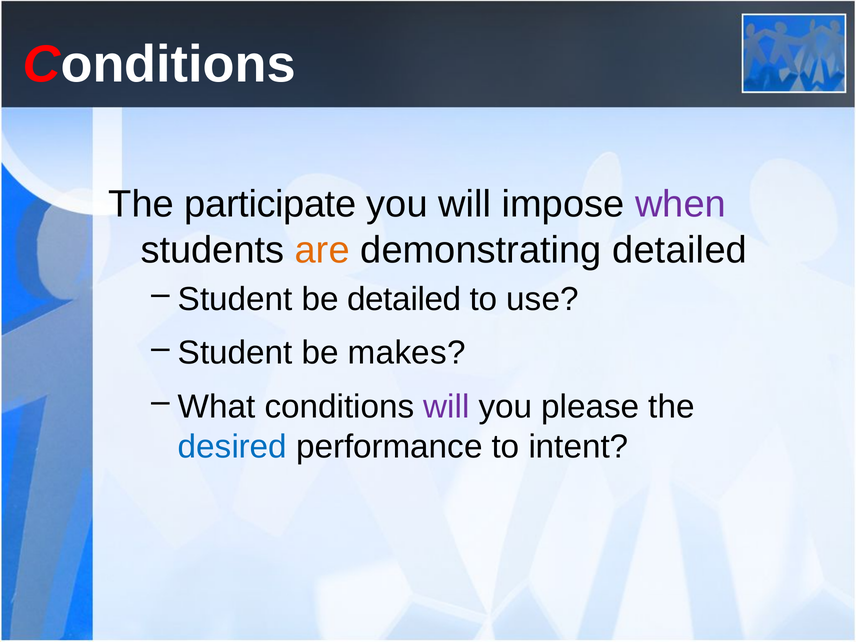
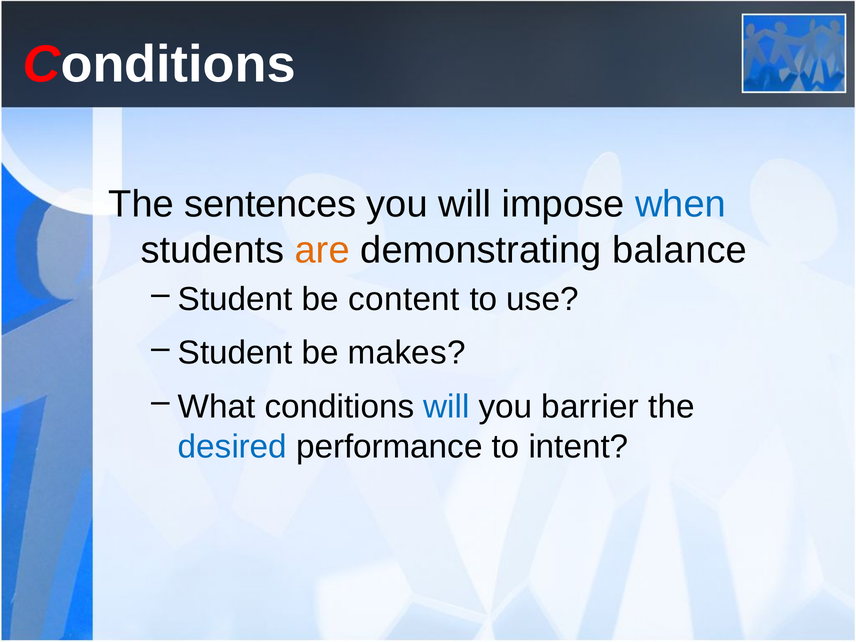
participate: participate -> sentences (270, 204)
when colour: purple -> blue (680, 204)
demonstrating detailed: detailed -> balance (680, 250)
be detailed: detailed -> content (404, 299)
will colour: purple -> blue (446, 407)
please: please -> barrier (590, 407)
